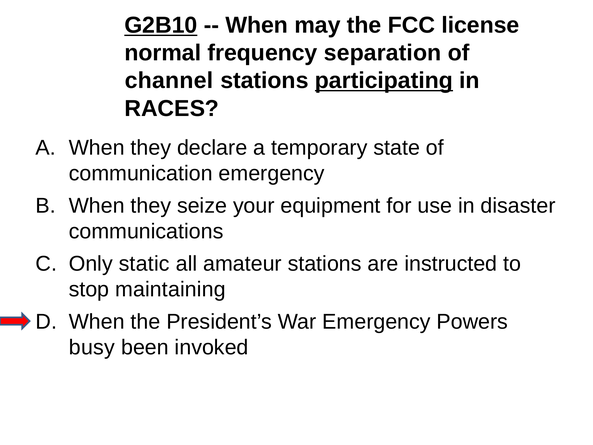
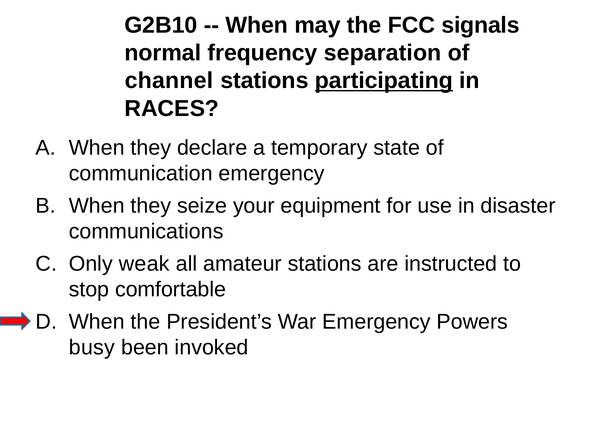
G2B10 underline: present -> none (161, 25)
license: license -> signals (481, 25)
static: static -> weak (144, 264)
maintaining: maintaining -> comfortable (171, 289)
